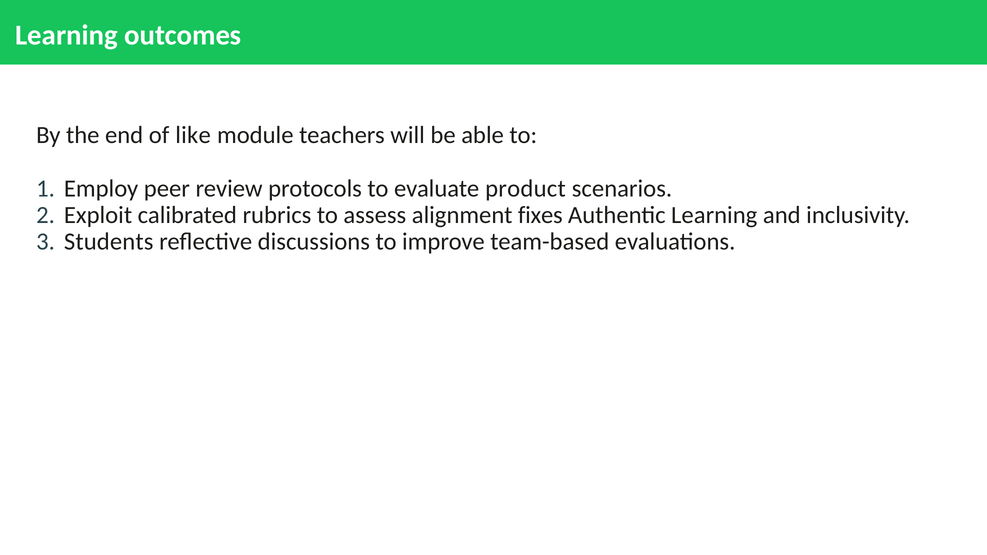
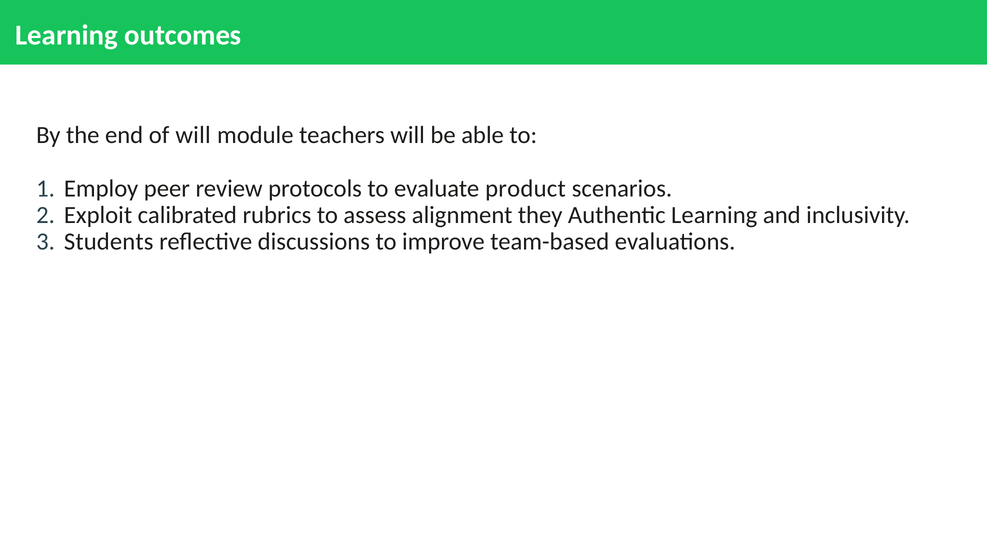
of like: like -> will (193, 135)
fixes: fixes -> they (540, 215)
